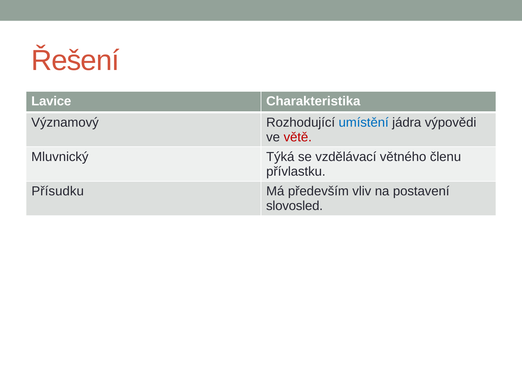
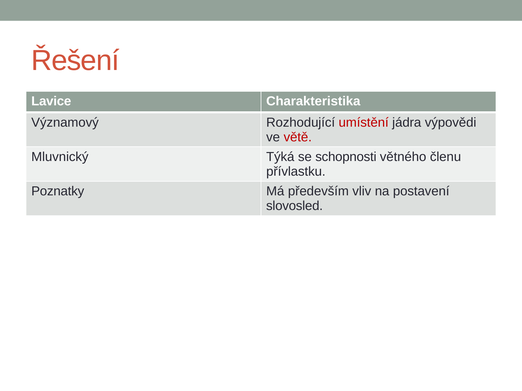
umístění colour: blue -> red (364, 123)
vzdělávací: vzdělávací -> schopnosti (346, 157)
Přísudku: Přísudku -> Poznatky (58, 192)
